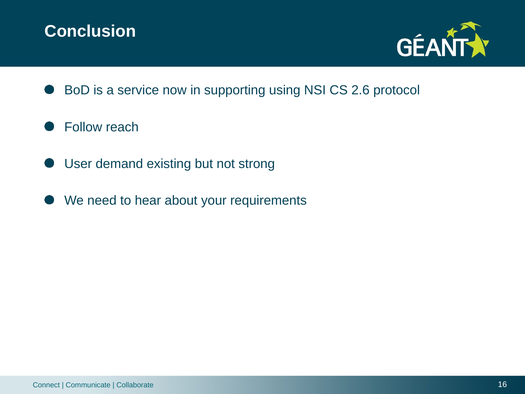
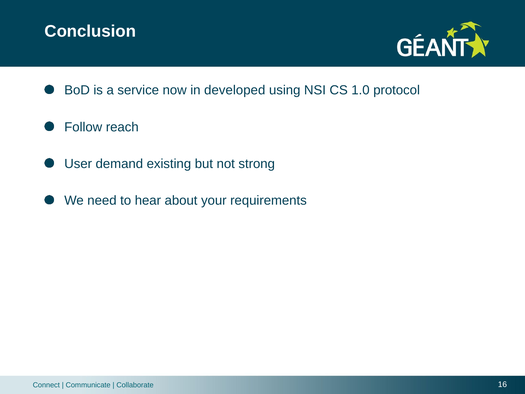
supporting: supporting -> developed (235, 90)
2.6: 2.6 -> 1.0 (360, 90)
